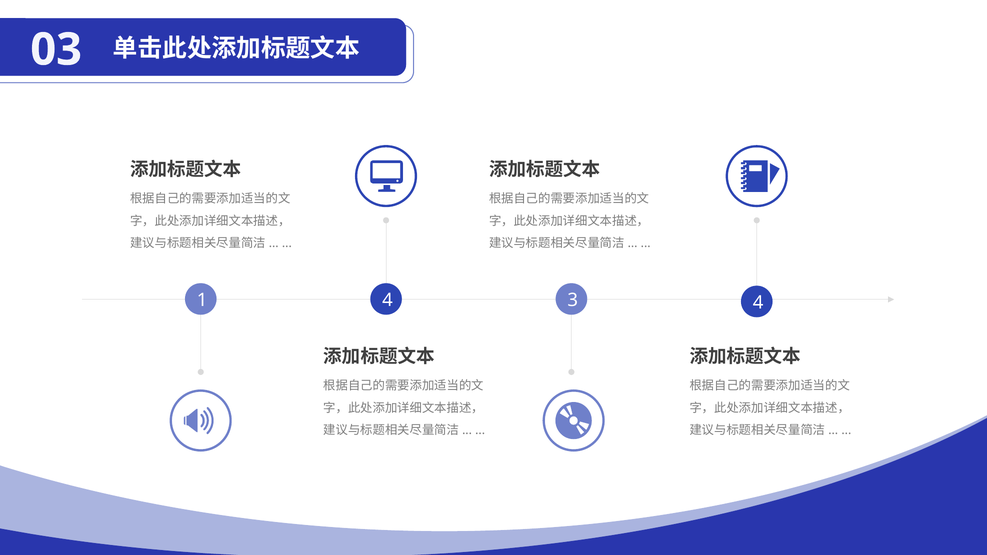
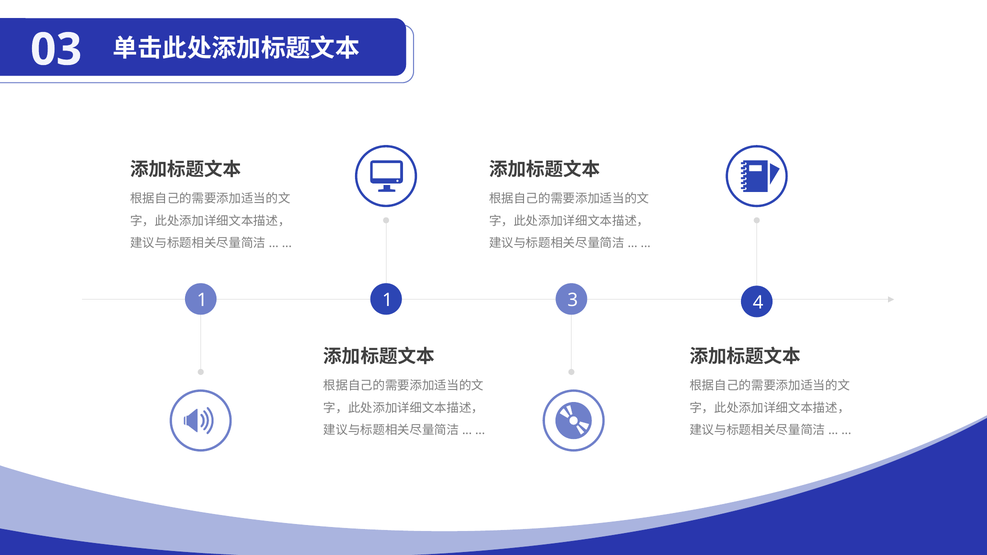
1 4: 4 -> 1 (387, 300)
